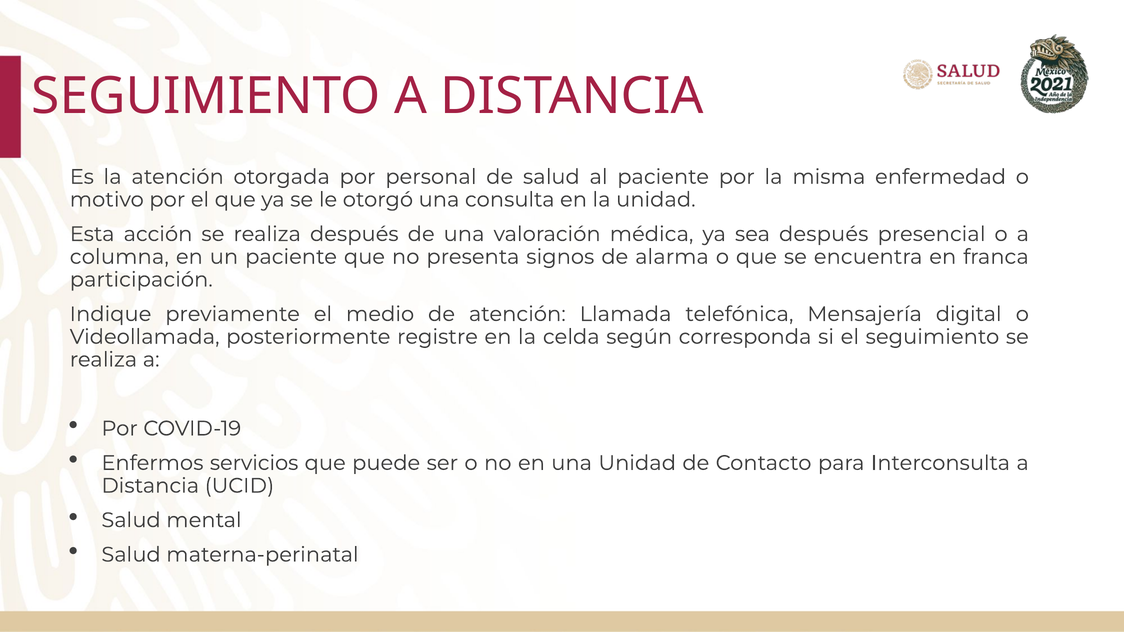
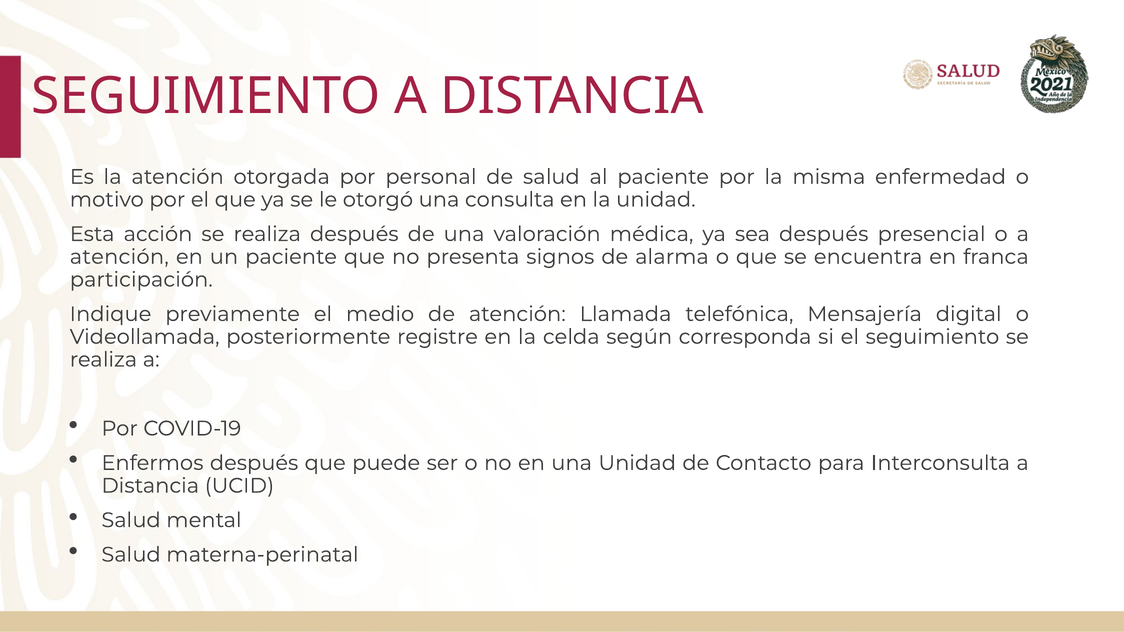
columna: columna -> atención (119, 257)
Enfermos servicios: servicios -> después (254, 463)
